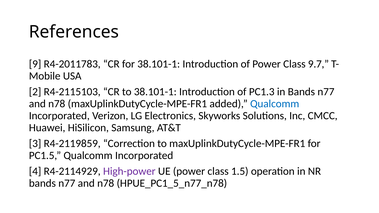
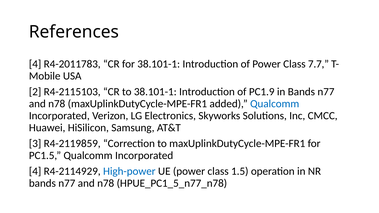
9: 9 -> 4 (35, 64)
9.7: 9.7 -> 7.7 (318, 64)
PC1.3: PC1.3 -> PC1.9 (262, 92)
High-power colour: purple -> blue (129, 171)
